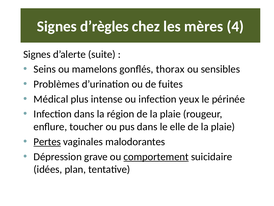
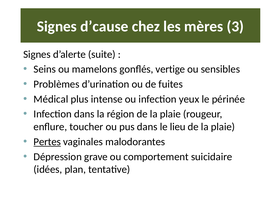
d’règles: d’règles -> d’cause (104, 26)
4: 4 -> 3 (235, 26)
thorax: thorax -> vertige (170, 69)
elle: elle -> lieu (178, 127)
comportement underline: present -> none (156, 156)
